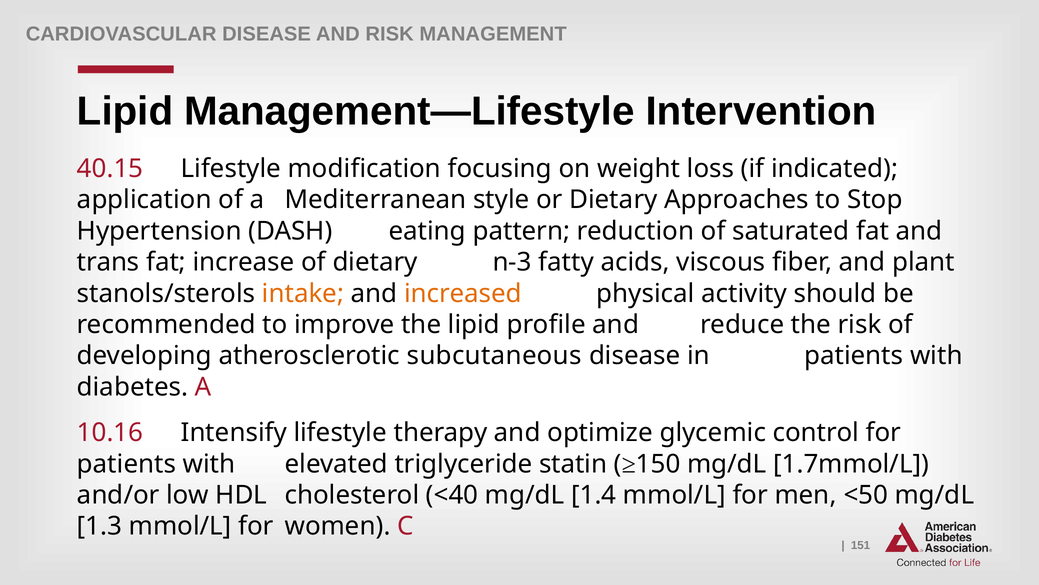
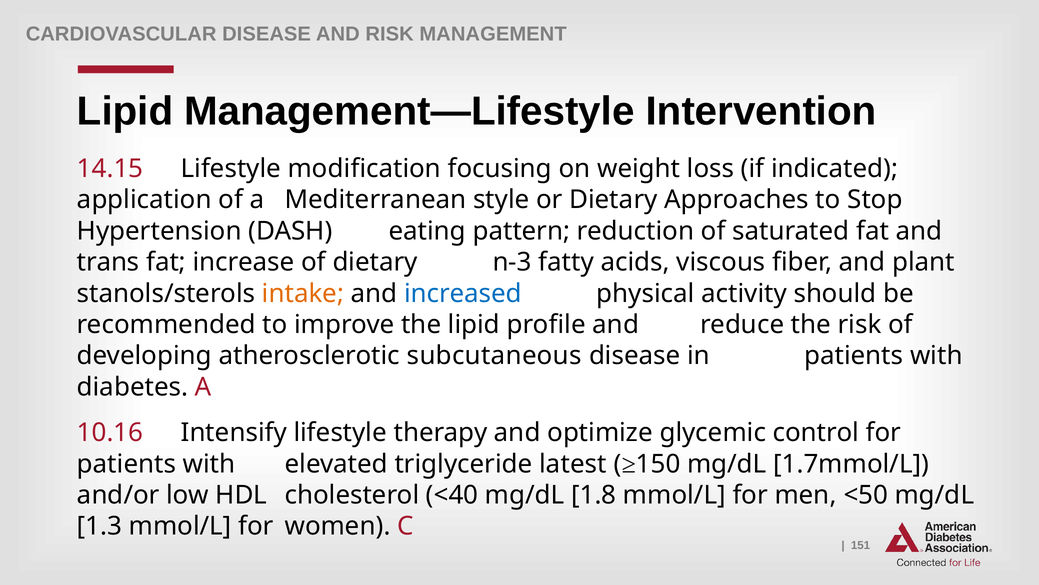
40.15: 40.15 -> 14.15 (110, 169)
increased colour: orange -> blue (463, 293)
statin: statin -> latest (573, 464)
1.4: 1.4 -> 1.8 (594, 495)
